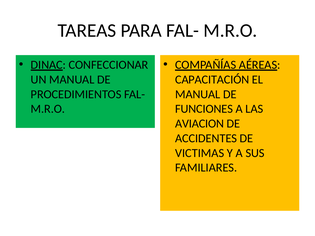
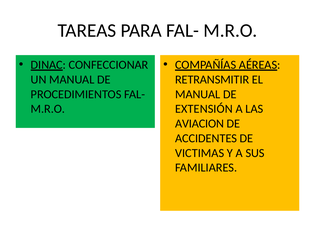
CAPACITACIÓN: CAPACITACIÓN -> RETRANSMITIR (212, 80)
FUNCIONES: FUNCIONES -> EXTENSIÓN (204, 109)
